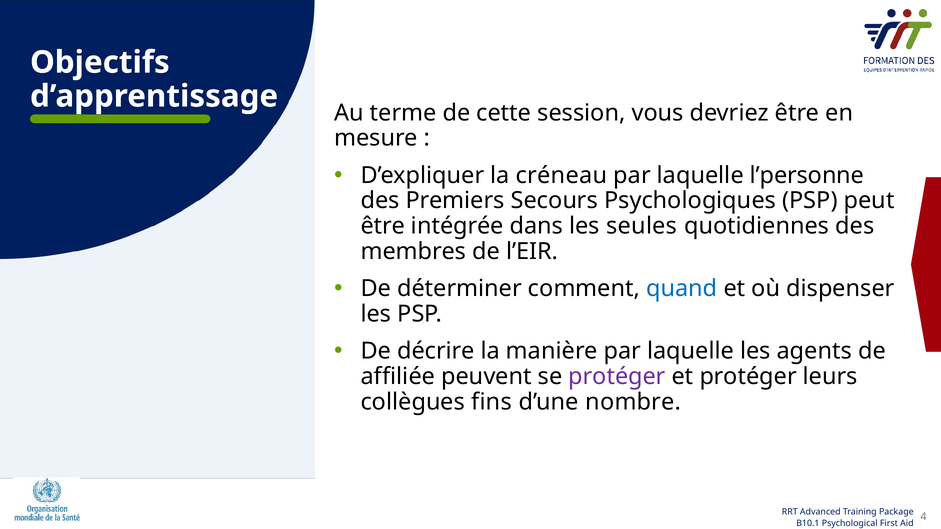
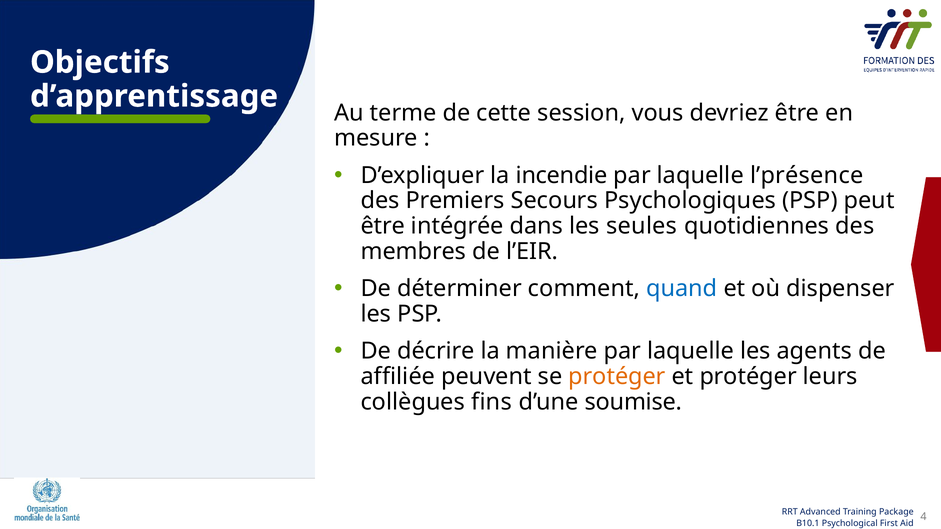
créneau: créneau -> incendie (562, 175)
l’personne: l’personne -> l’présence (807, 175)
protéger colour: purple -> orange (617, 377)
nombre: nombre -> soumise (634, 402)
